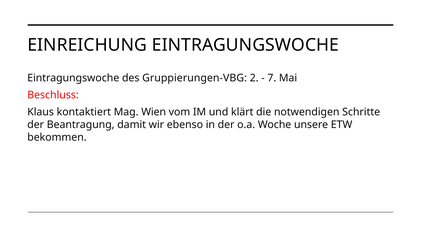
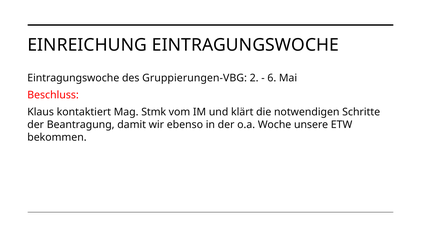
7: 7 -> 6 (272, 78)
Wien: Wien -> Stmk (154, 112)
